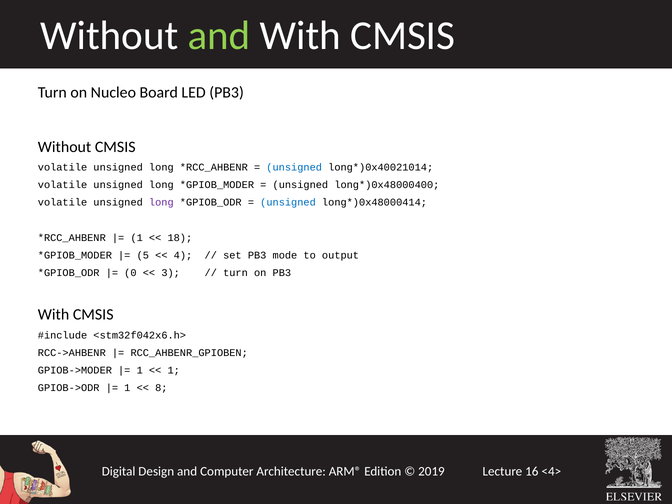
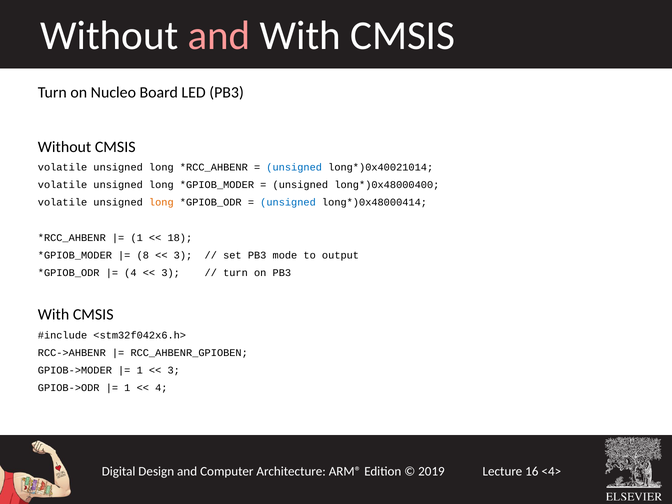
and colour: light green -> pink (219, 36)
long colour: purple -> orange (161, 203)
5: 5 -> 8 (143, 255)
4: 4 -> 3 (183, 255)
0: 0 -> 4 (130, 273)
1: 1 -> 3 (174, 370)
8: 8 -> 4 (161, 388)
